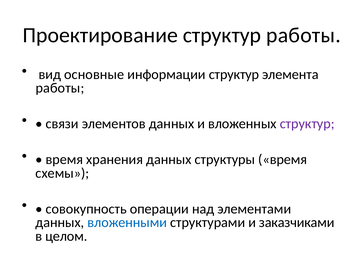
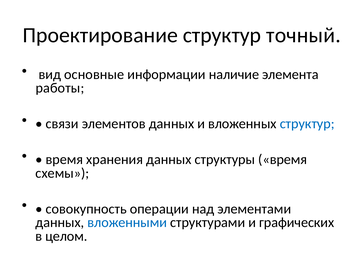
структур работы: работы -> точный (303, 35)
информации структур: структур -> наличие (234, 74)
структур colour: purple -> blue (307, 124)
заказчиками: заказчиками -> графических (297, 223)
